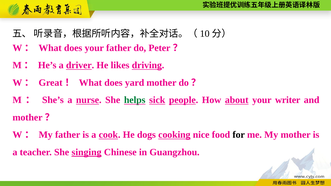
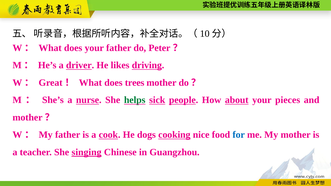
yard: yard -> trees (135, 83)
writer: writer -> pieces (288, 100)
for colour: black -> blue (239, 135)
